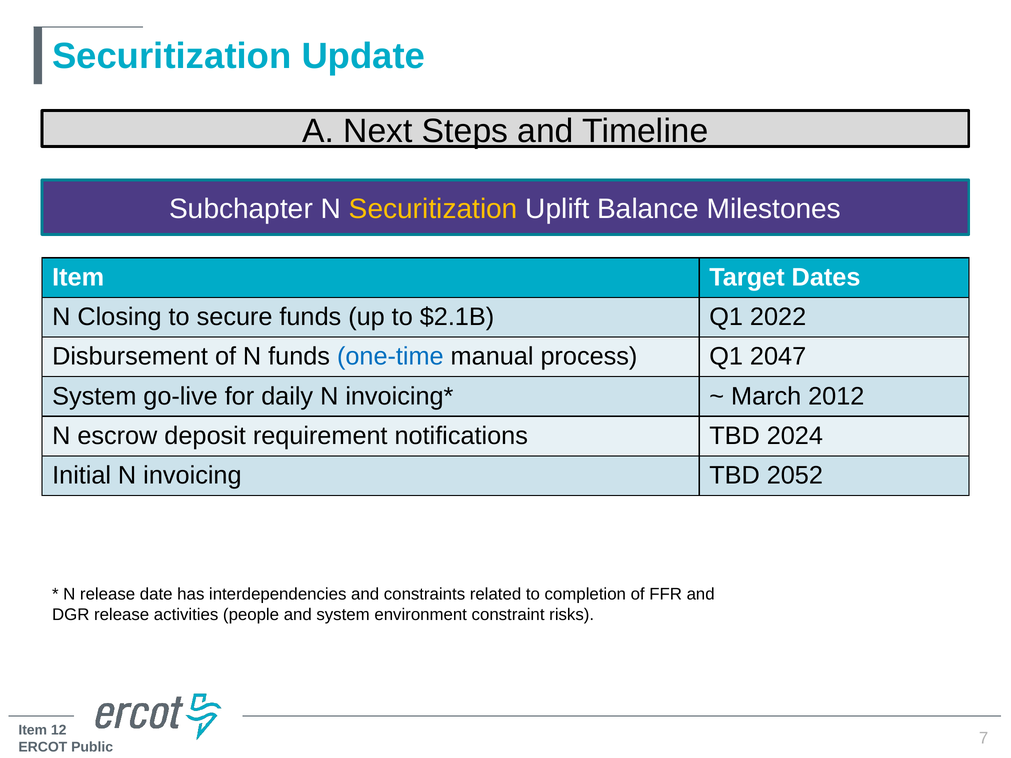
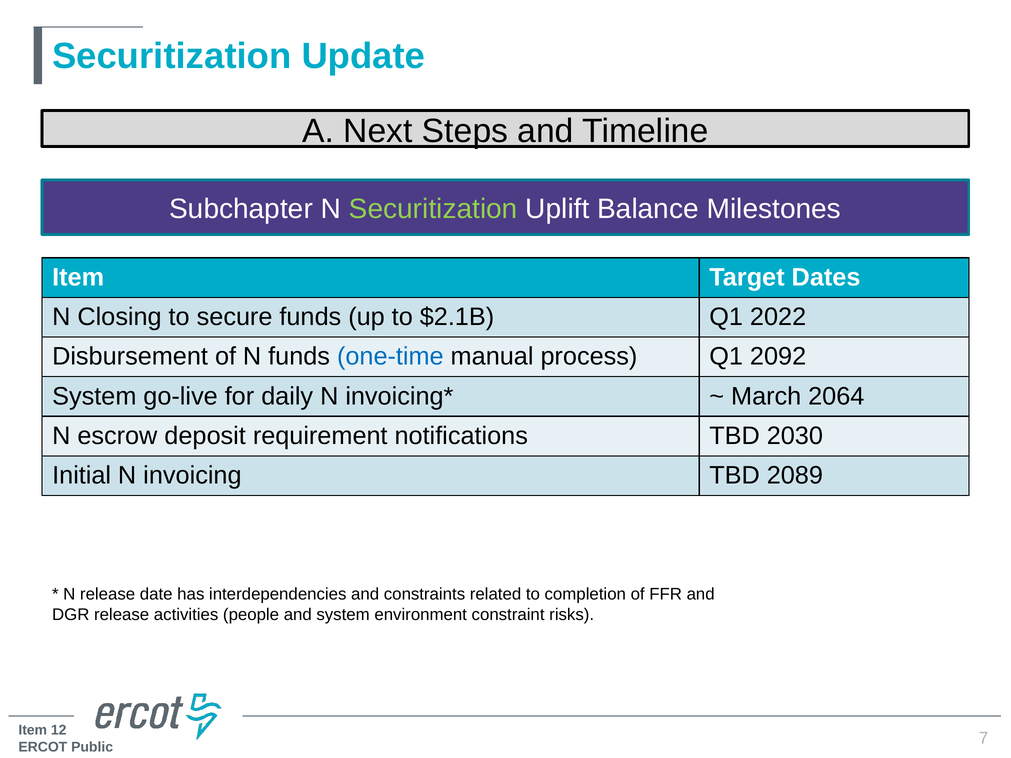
Securitization colour: yellow -> light green (433, 209)
2047: 2047 -> 2092 (778, 357)
2012: 2012 -> 2064 (836, 396)
2024: 2024 -> 2030 (795, 436)
2052: 2052 -> 2089 (795, 476)
